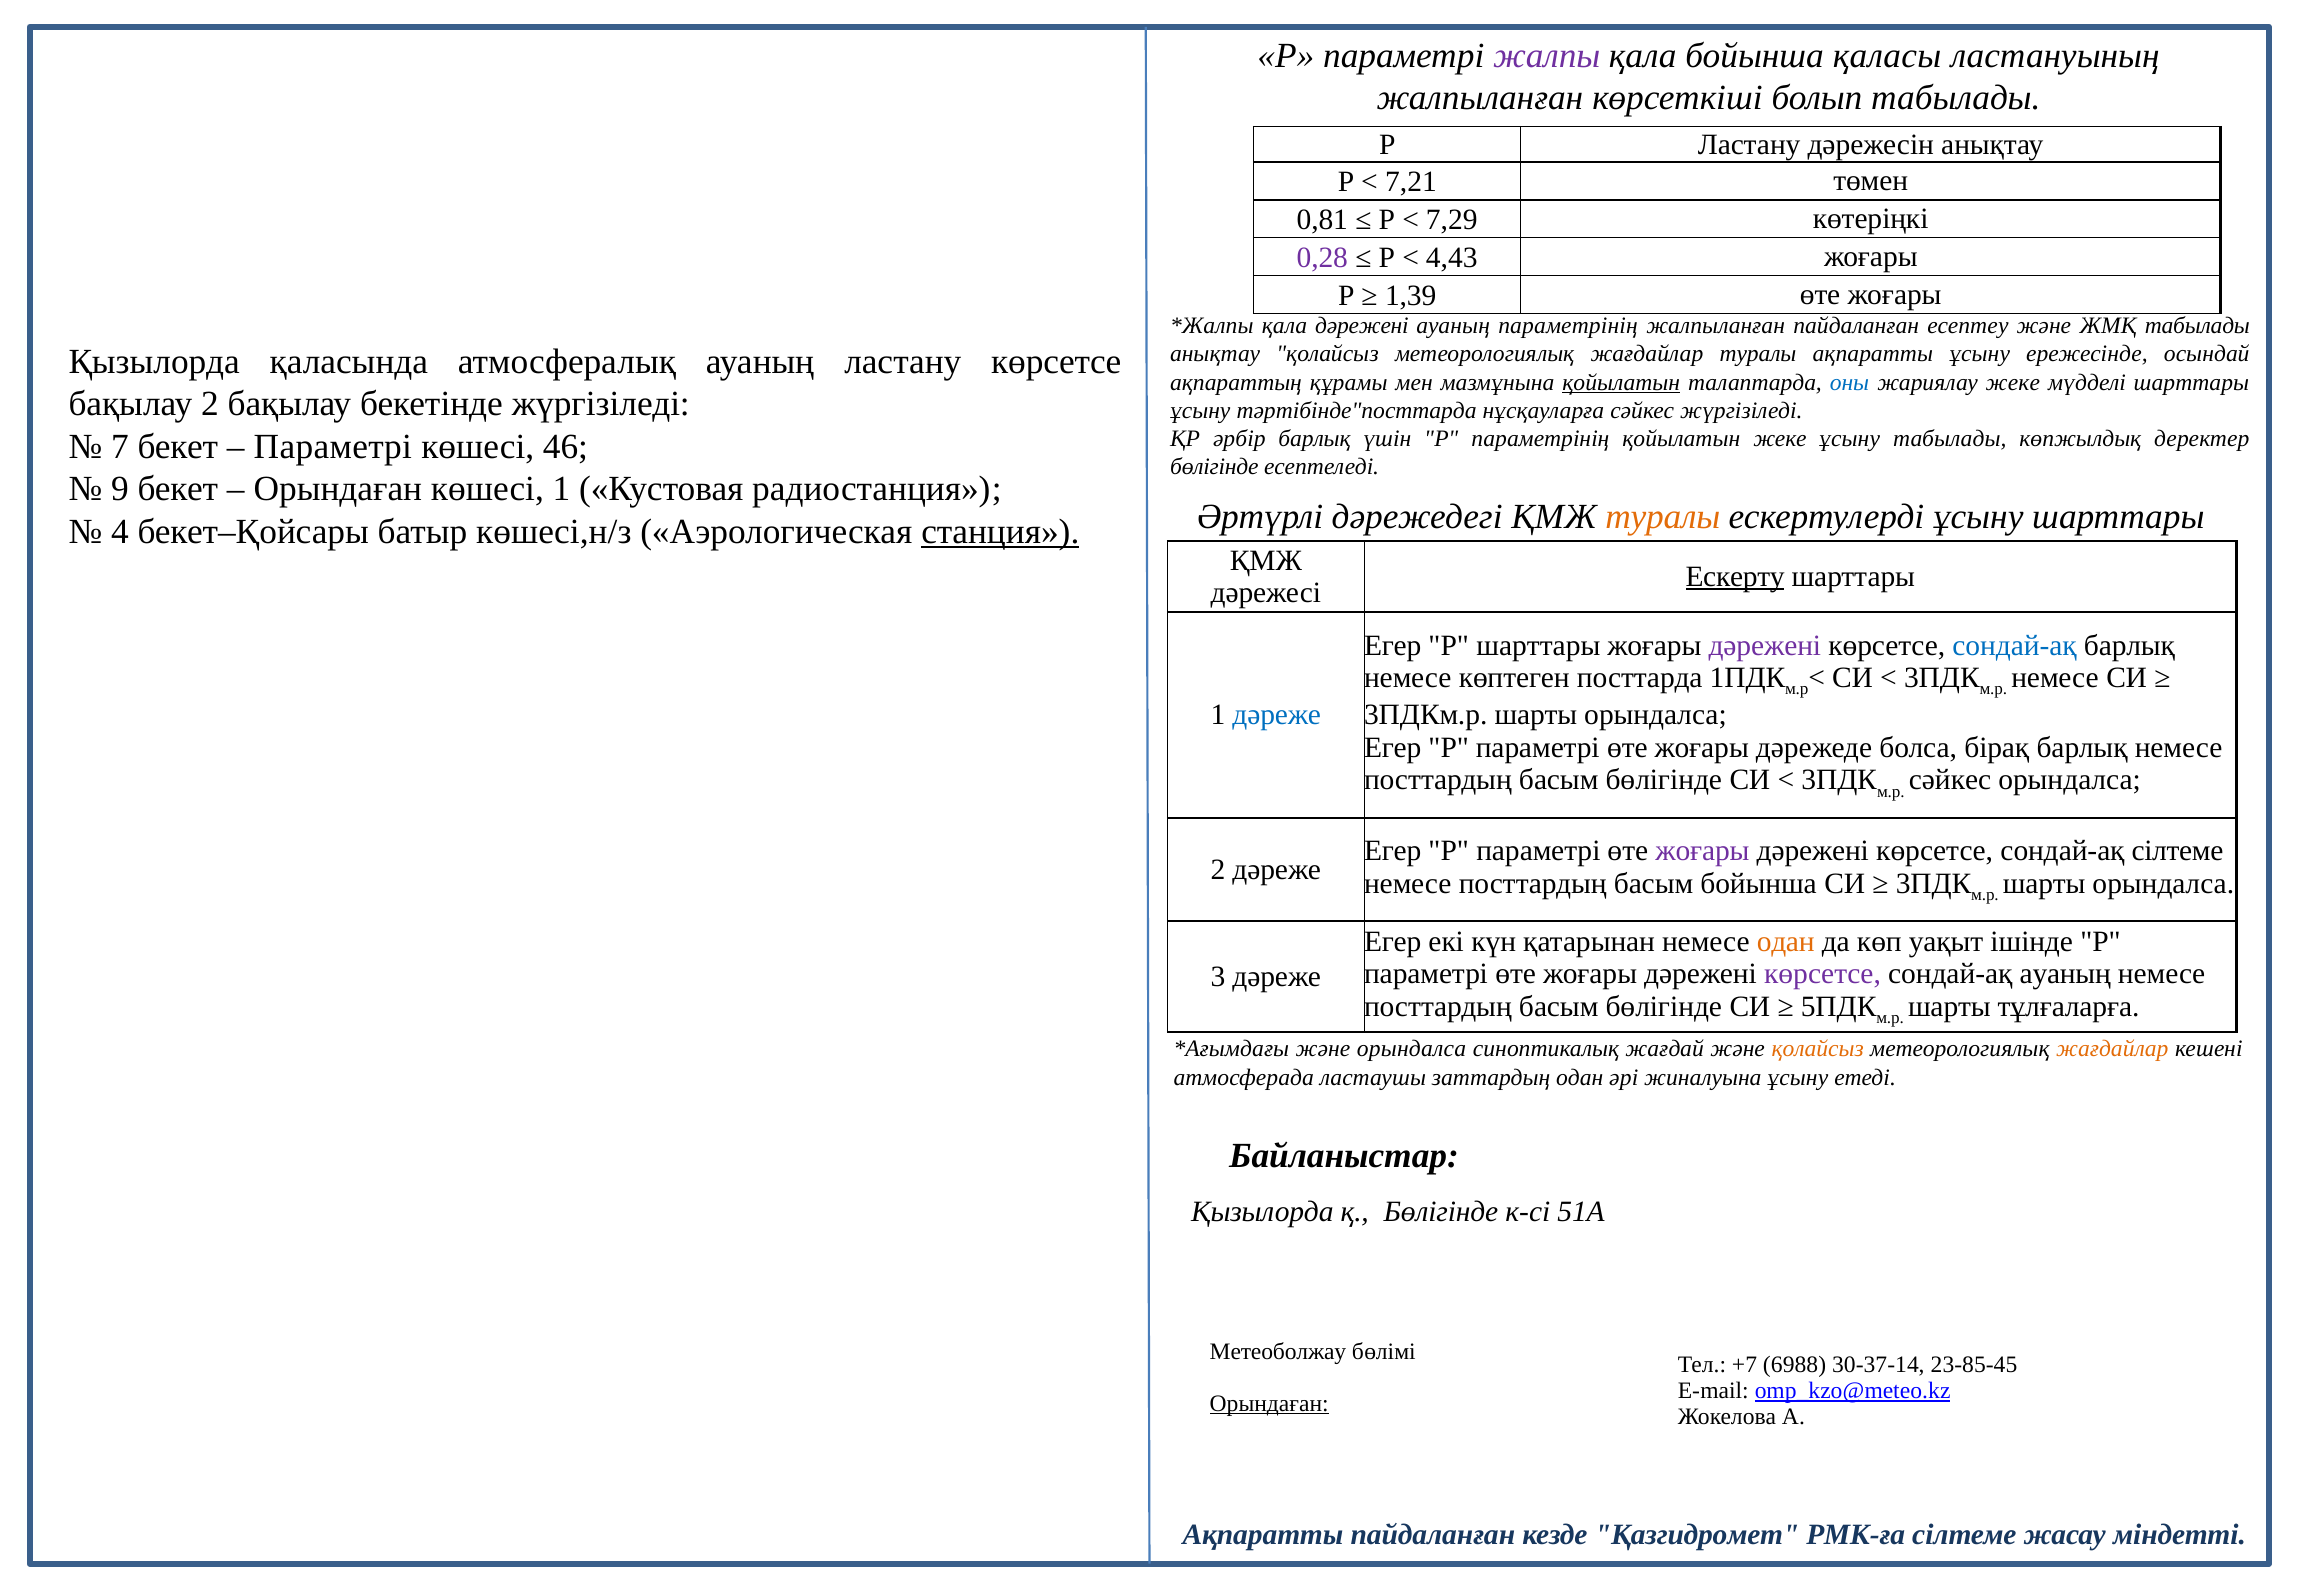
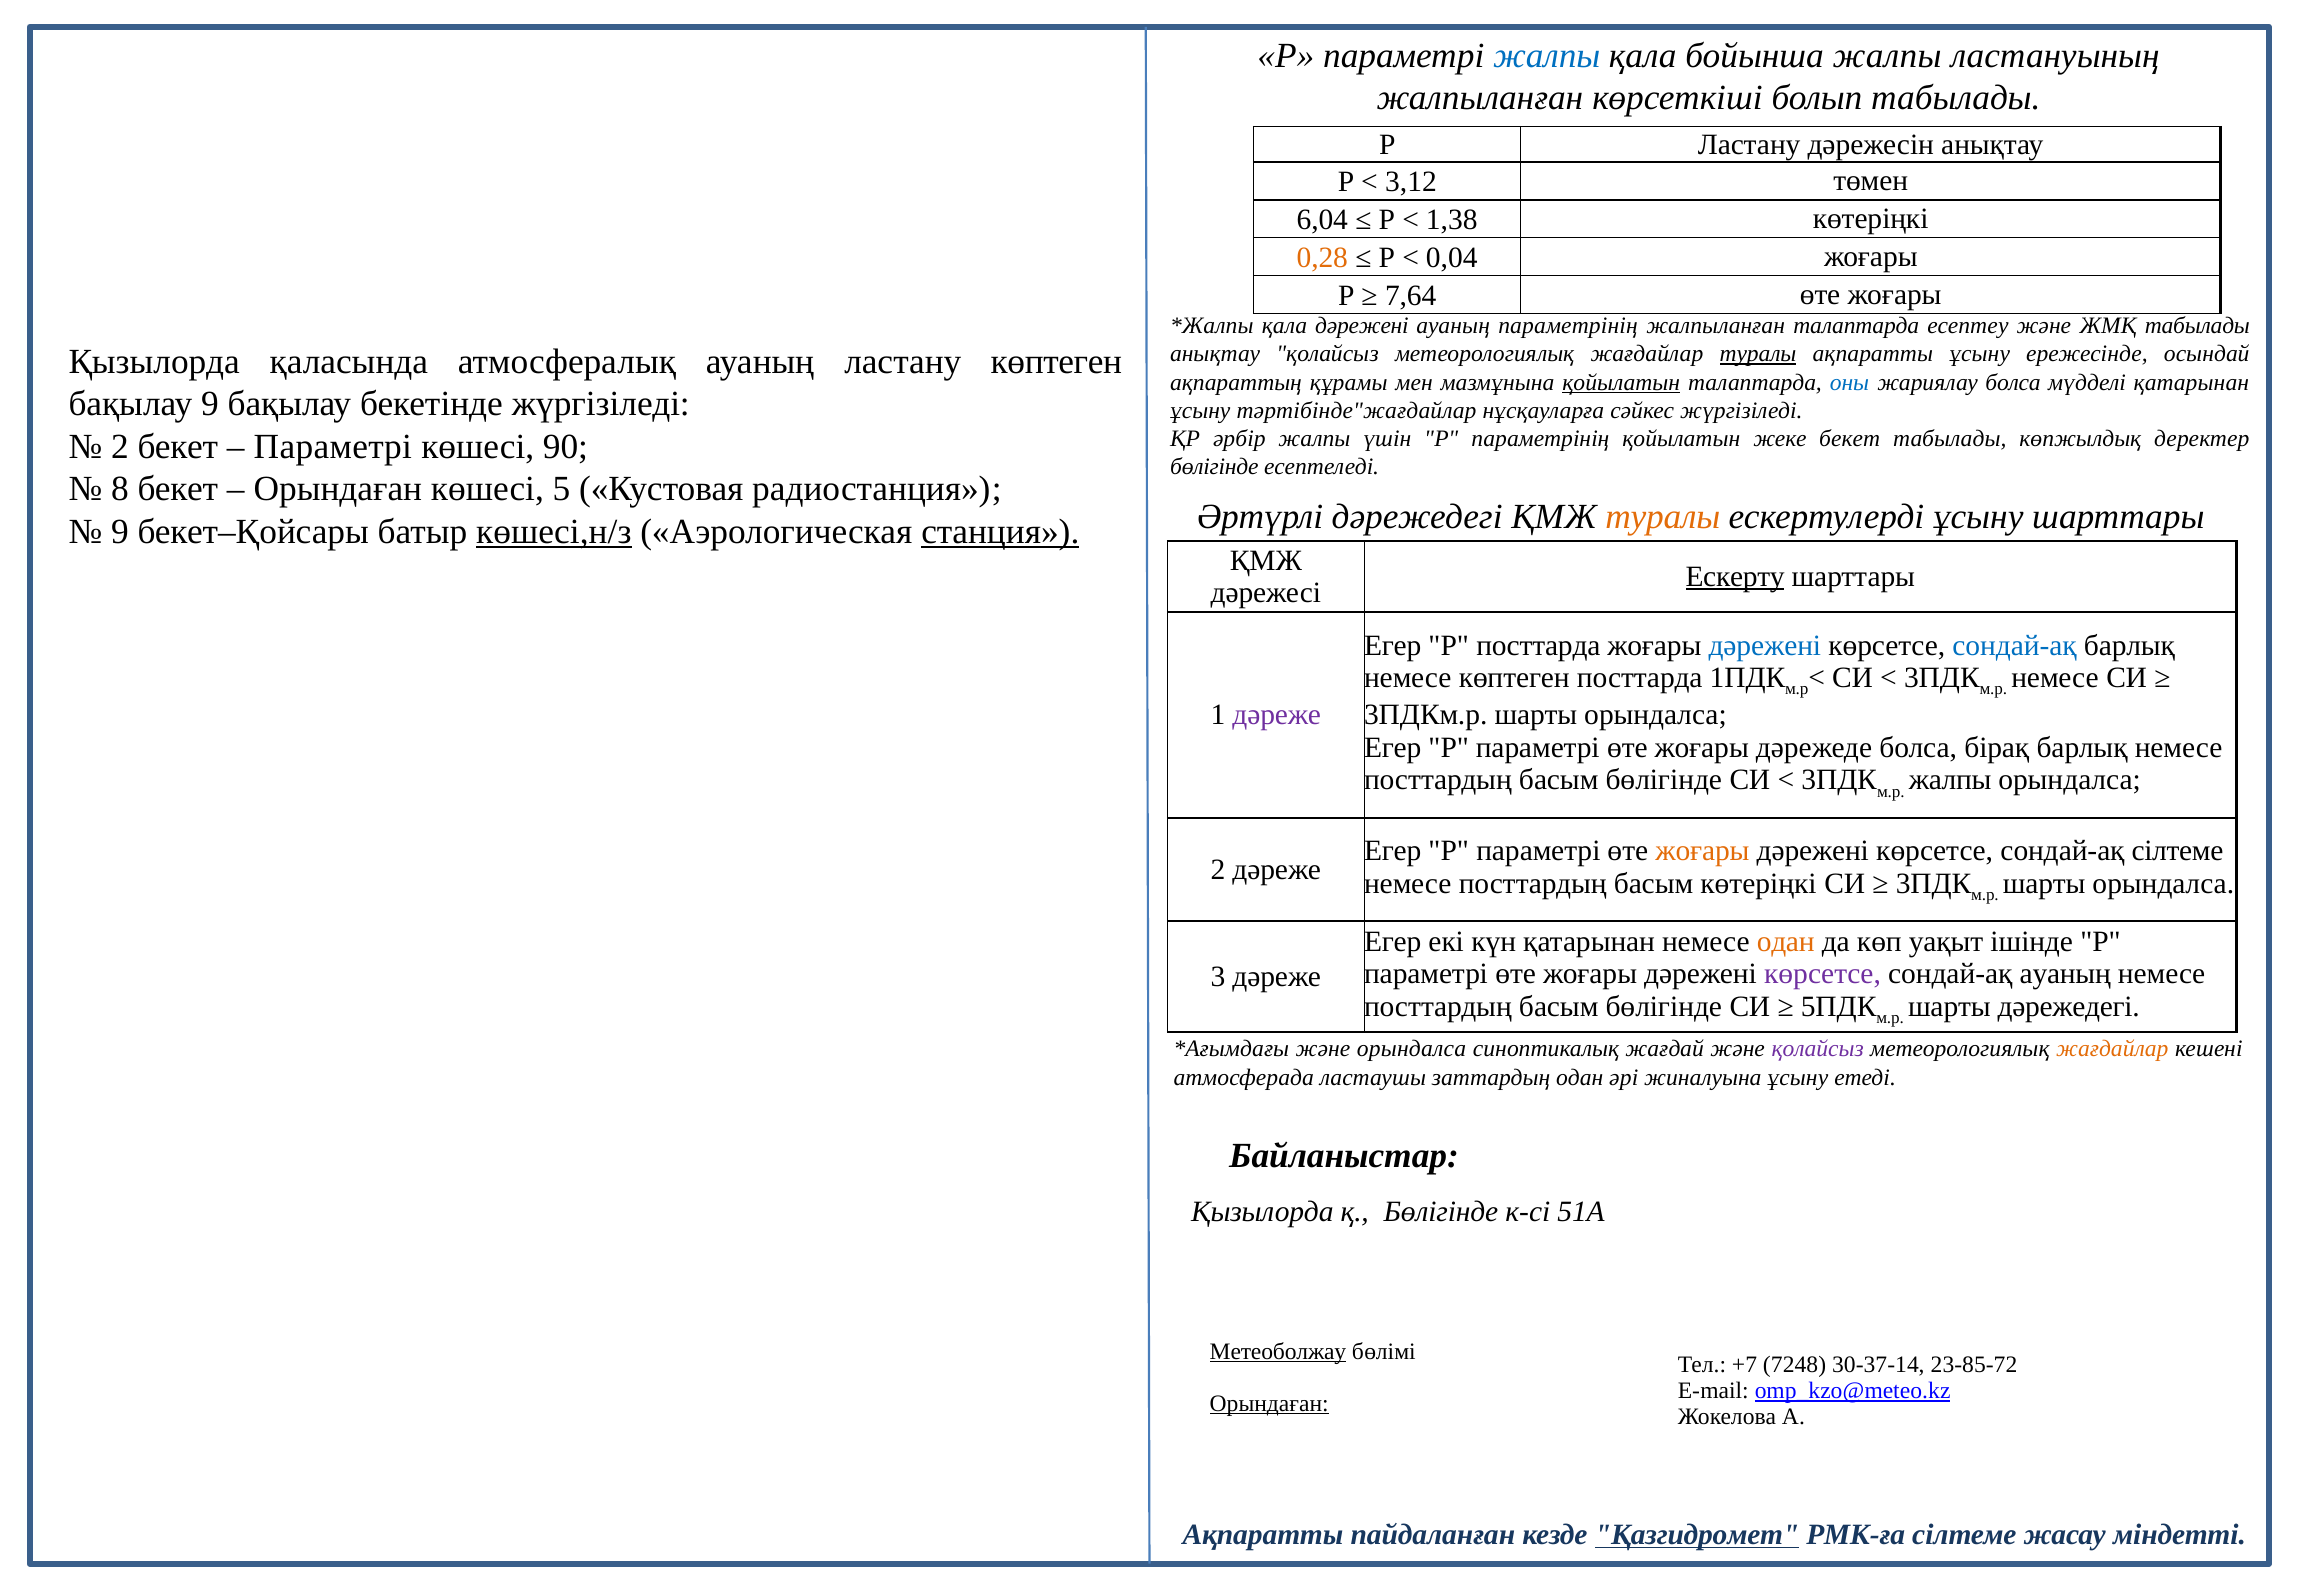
жалпы colour: purple -> blue (1547, 56)
бойынша қаласы: қаласы -> жалпы (1887, 56)
7,21: 7,21 -> 3,12 (1411, 182)
0,81: 0,81 -> 6,04 (1322, 220)
7,29: 7,29 -> 1,38 (1452, 220)
0,28 colour: purple -> orange (1322, 258)
4,43: 4,43 -> 0,04 (1452, 258)
1,39: 1,39 -> 7,64 (1411, 296)
жалпыланған пайдаланған: пайдаланған -> талаптарда (1856, 326)
туралы underline: none -> present (1758, 354)
ластану көрсетсе: көрсетсе -> көптеген (1056, 362)
жариялау жеке: жеке -> болса (2013, 382)
мүдделі шарттары: шарттары -> қатарынан (2191, 382)
бақылау 2: 2 -> 9 (210, 404)
тәртібінде"посттарда: тәртібінде"посттарда -> тәртібінде"жағдайлар (1357, 411)
әрбір барлық: барлық -> жалпы (1314, 439)
жеке ұсыну: ұсыну -> бекет (1850, 439)
7: 7 -> 2 (120, 447)
46: 46 -> 90 (565, 447)
9: 9 -> 8 (120, 489)
көшесі 1: 1 -> 5 (562, 489)
4: 4 -> 9 (120, 532)
көшесі,н/з underline: none -> present (554, 532)
Р шарттары: шарттары -> посттарда (1538, 646)
дәрежені colour: purple -> blue (1765, 646)
дәреже colour: blue -> purple (1277, 715)
сәйкес: сәйкес -> жалпы (1950, 780)
жоғары colour: purple -> orange (1702, 851)
басым бойынша: бойынша -> көтеріңкі (1759, 884)
шарты тұлғаларға: тұлғаларға -> дәрежедегі (2069, 1007)
қолайсыз colour: orange -> purple (1818, 1050)
Метеоболжау underline: none -> present (1278, 1352)
6988: 6988 -> 7248 (1795, 1365)
23-85-45: 23-85-45 -> 23-85-72 (1974, 1365)
Қазгидромет underline: none -> present (1697, 1535)
